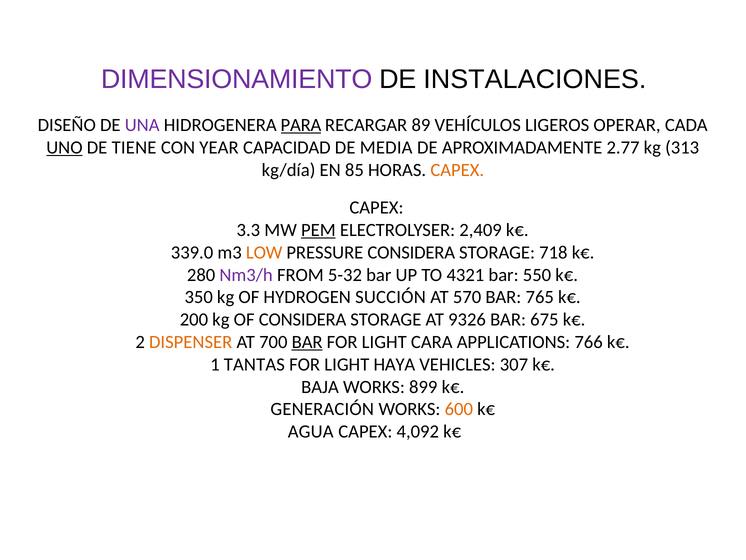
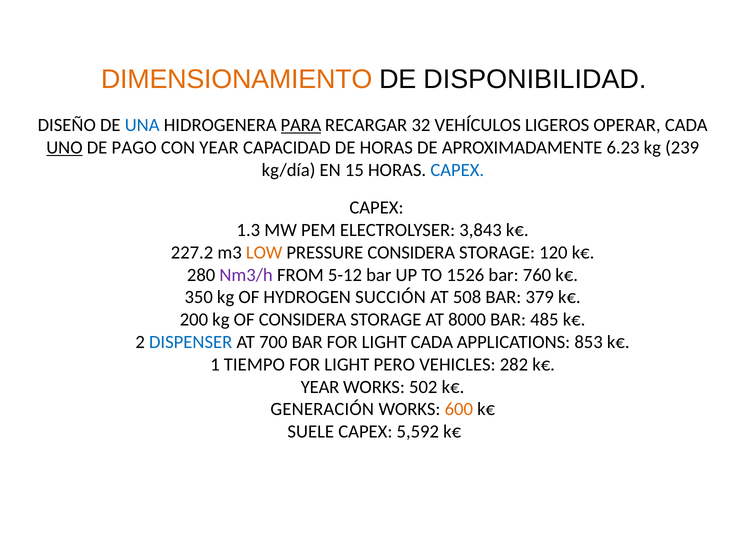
DIMENSIONAMIENTO colour: purple -> orange (237, 79)
INSTALACIONES: INSTALACIONES -> DISPONIBILIDAD (535, 79)
UNA colour: purple -> blue (142, 125)
89: 89 -> 32 (421, 125)
TIENE: TIENE -> PAGO (134, 147)
DE MEDIA: MEDIA -> HORAS (386, 147)
2.77: 2.77 -> 6.23 (623, 147)
313: 313 -> 239 (682, 147)
85: 85 -> 15 (354, 170)
CAPEX colour: orange -> blue (457, 170)
3.3: 3.3 -> 1.3 (248, 230)
PEM underline: present -> none (318, 230)
2,409: 2,409 -> 3,843 (481, 230)
339.0: 339.0 -> 227.2 (192, 252)
718: 718 -> 120 (553, 252)
5-32: 5-32 -> 5-12 (345, 275)
4321: 4321 -> 1526 (465, 275)
550: 550 -> 760 (537, 275)
570: 570 -> 508 (467, 297)
765: 765 -> 379 (540, 297)
9326: 9326 -> 8000 (467, 319)
675: 675 -> 485 (544, 319)
DISPENSER colour: orange -> blue (191, 342)
BAR underline: present -> none (307, 342)
LIGHT CARA: CARA -> CADA (432, 342)
766: 766 -> 853 (589, 342)
TANTAS: TANTAS -> TIEMPO (254, 364)
HAYA: HAYA -> PERO (394, 364)
307: 307 -> 282 (514, 364)
BAJA: BAJA -> YEAR (320, 387)
899: 899 -> 502 (423, 387)
AGUA: AGUA -> SUELE (311, 431)
4,092: 4,092 -> 5,592 (418, 431)
